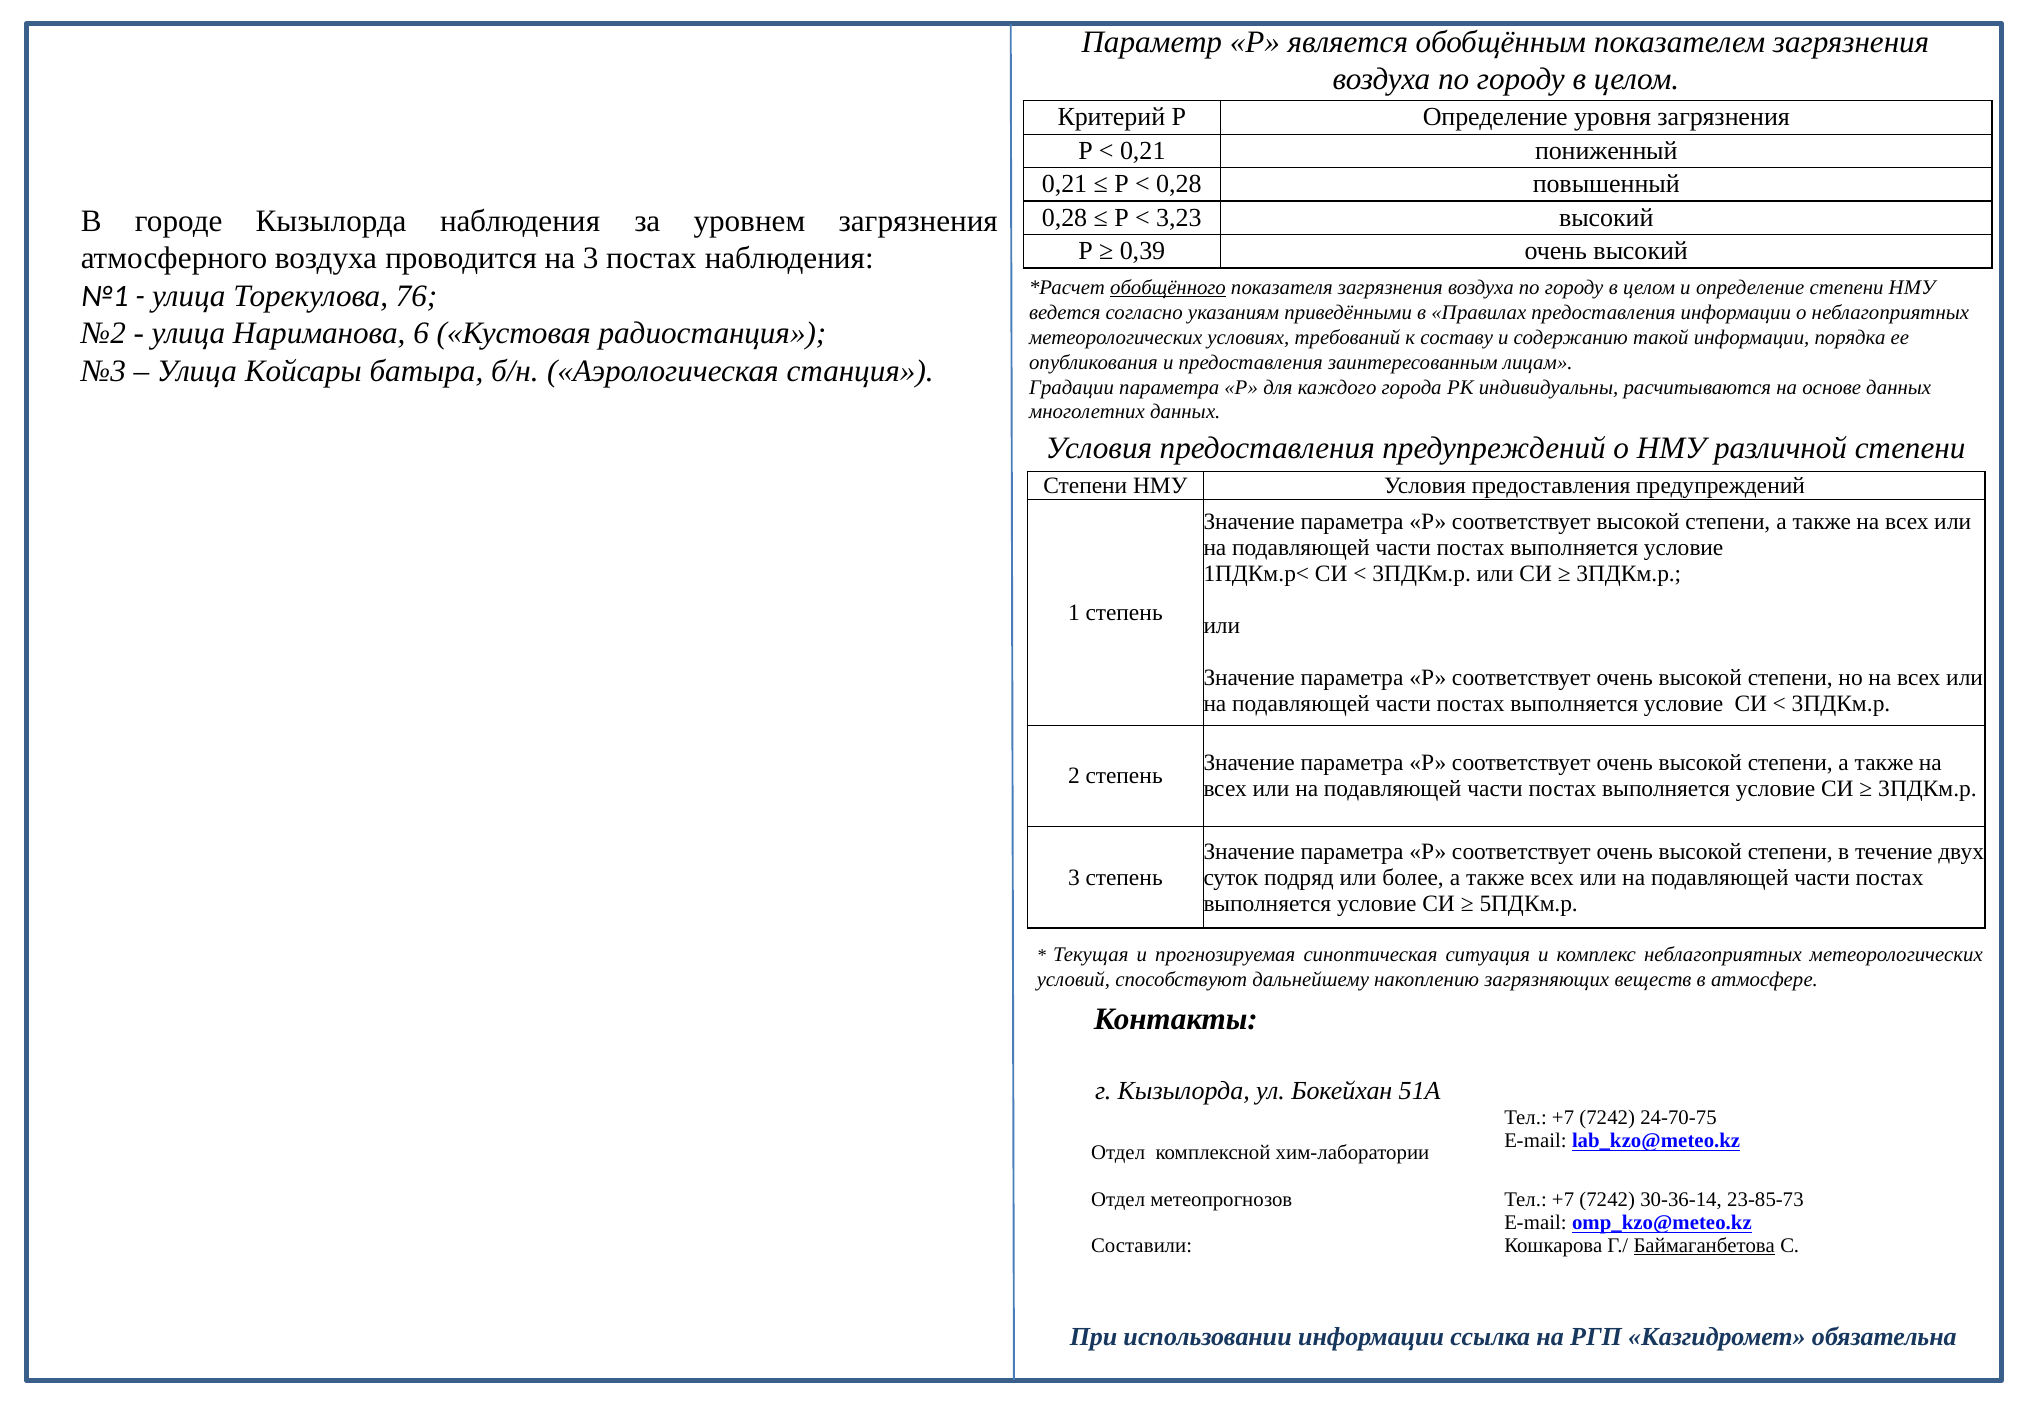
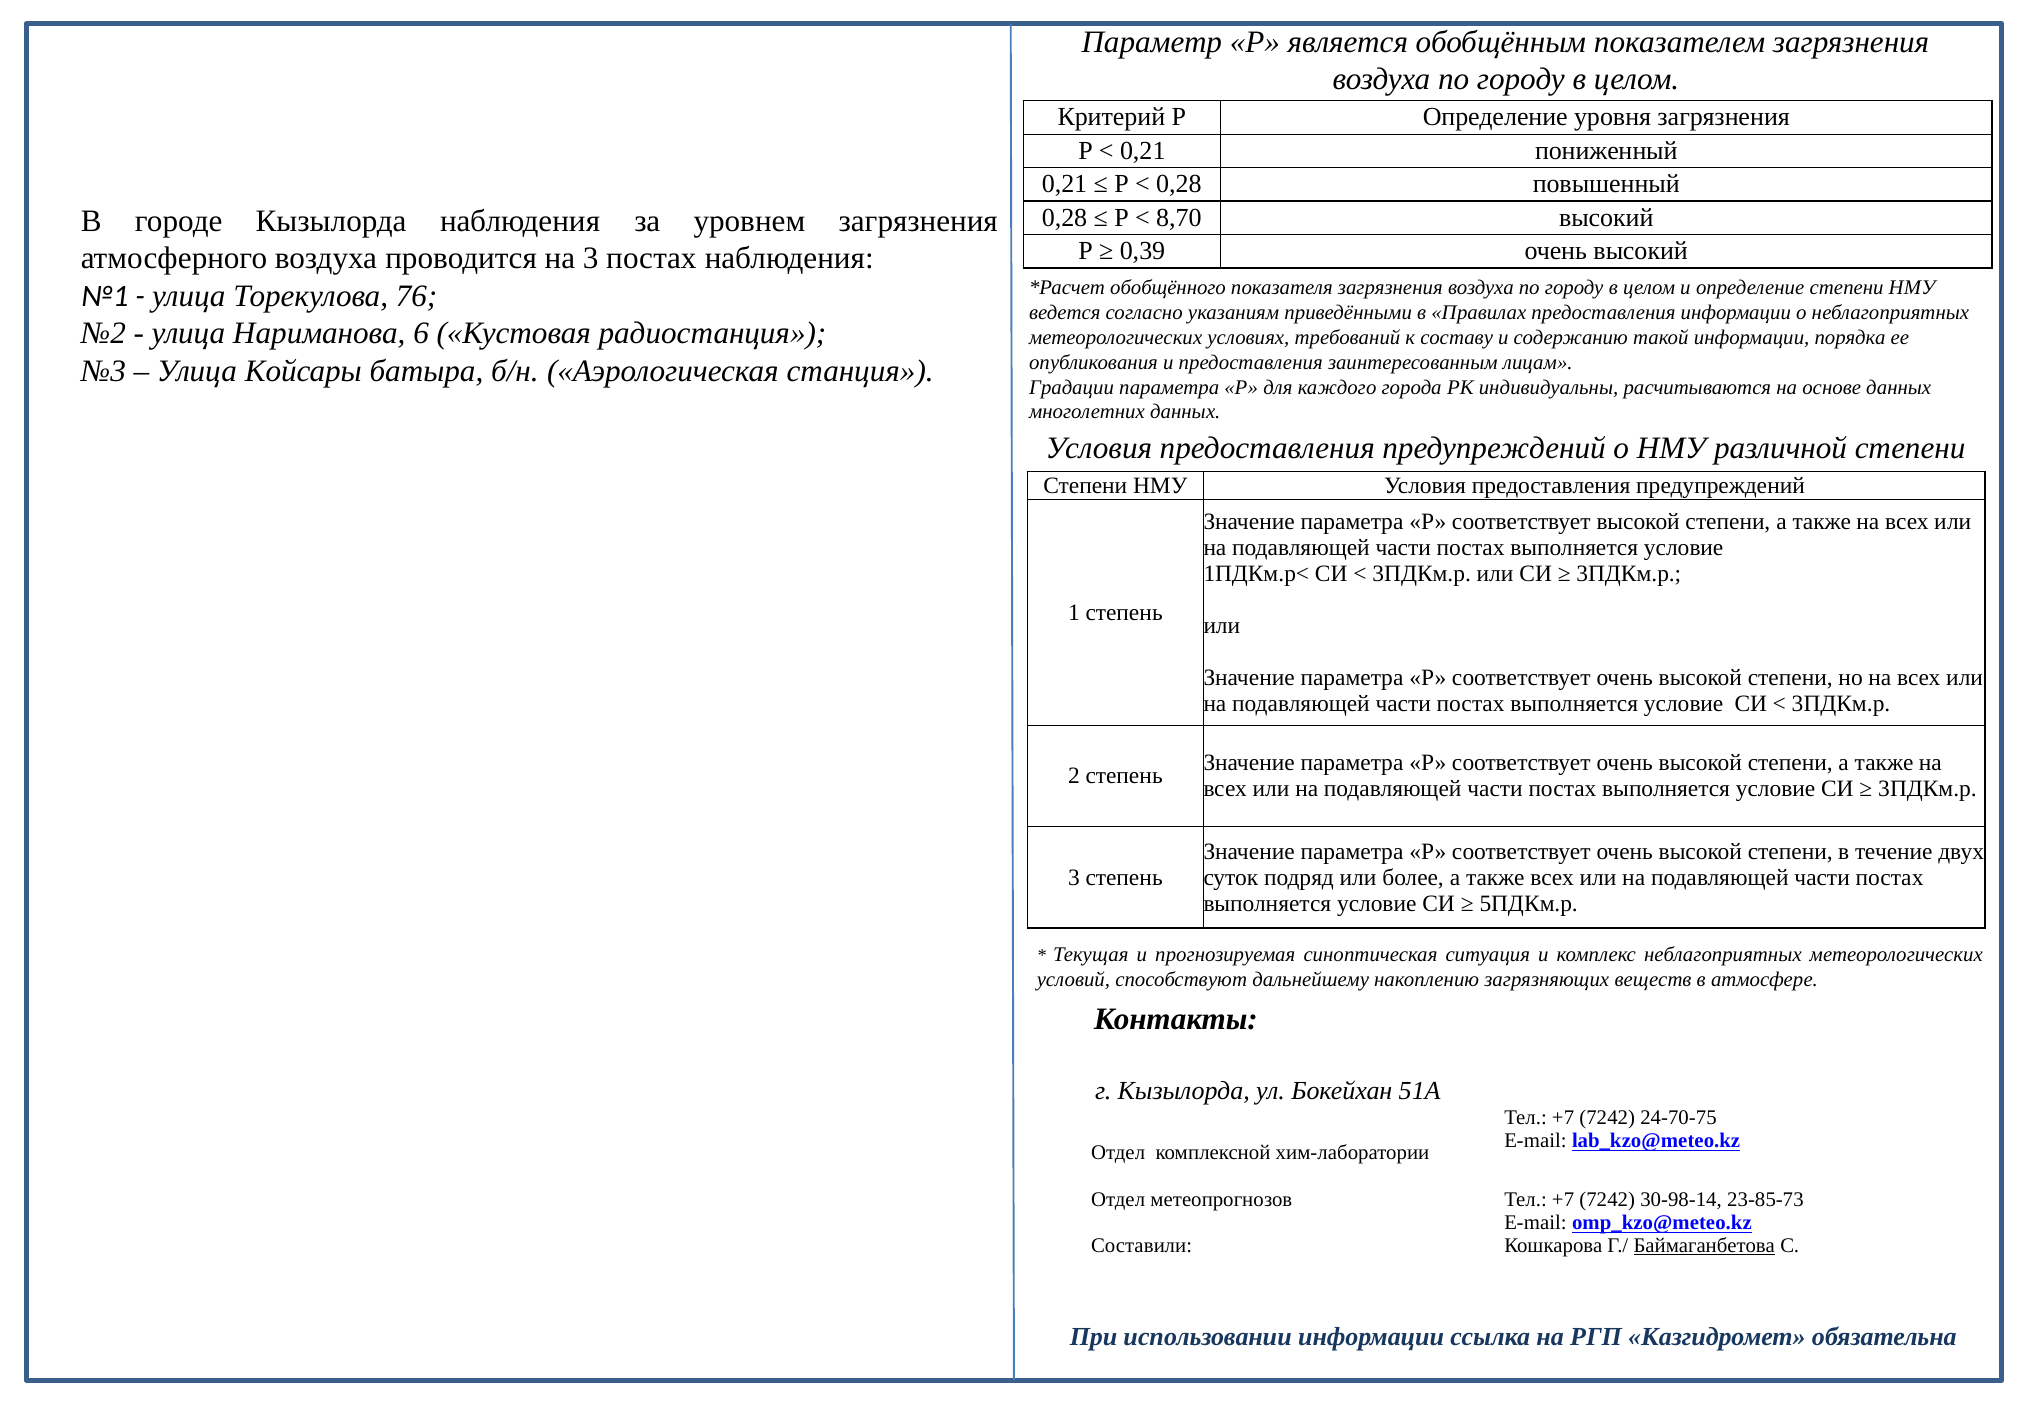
3,23: 3,23 -> 8,70 (1179, 218)
обобщённого underline: present -> none (1168, 287)
30-36-14: 30-36-14 -> 30-98-14 (1681, 1200)
